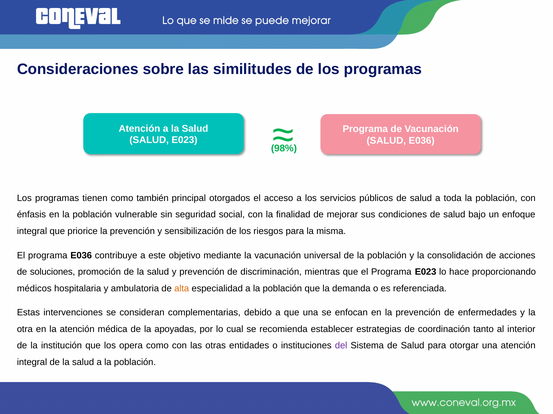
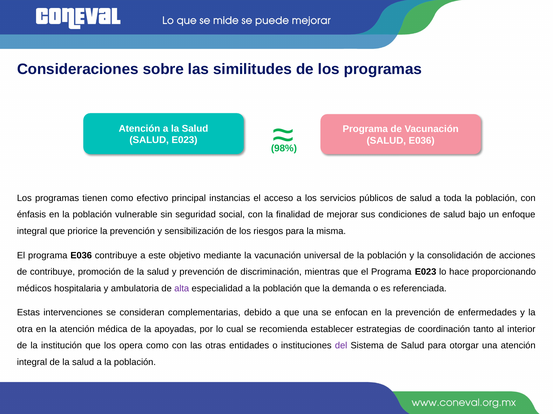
también: también -> efectivo (153, 198)
otorgados: otorgados -> instancias (230, 198)
de soluciones: soluciones -> contribuye (53, 272)
alta colour: orange -> purple (182, 289)
